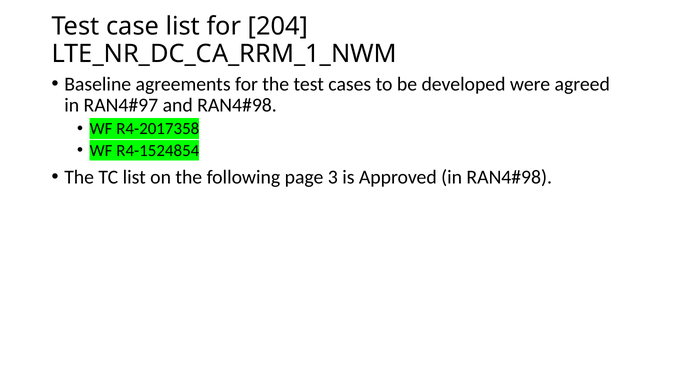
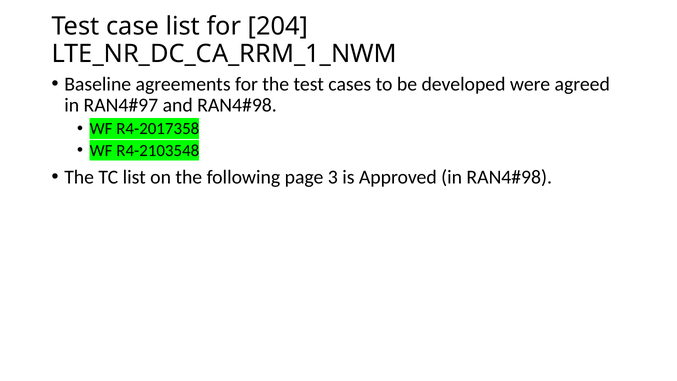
R4-1524854: R4-1524854 -> R4-2103548 (158, 150)
